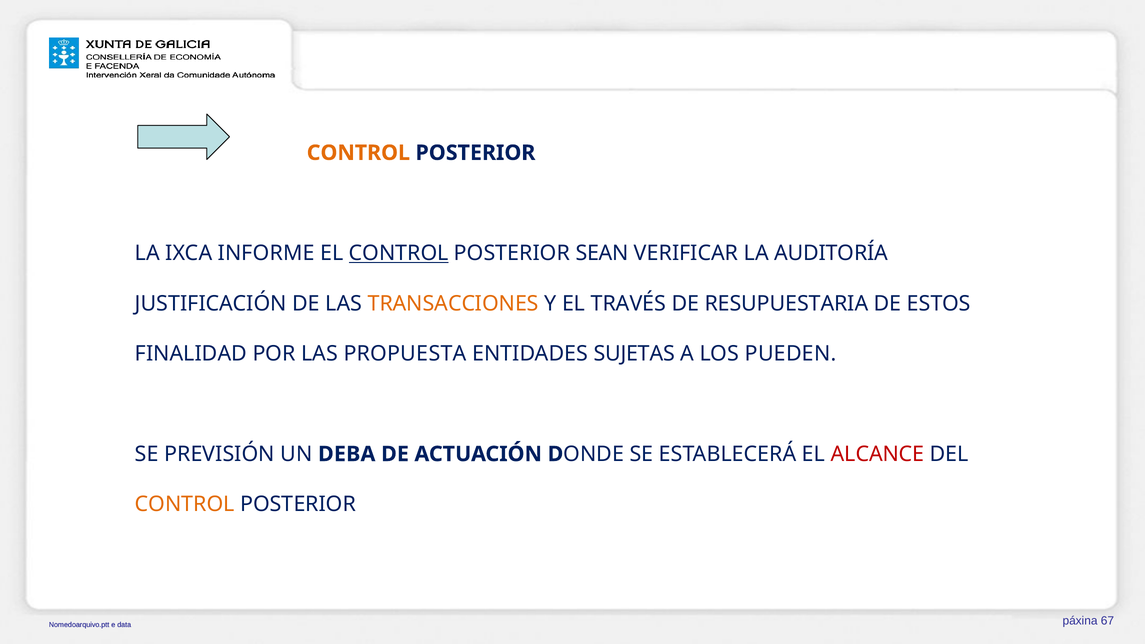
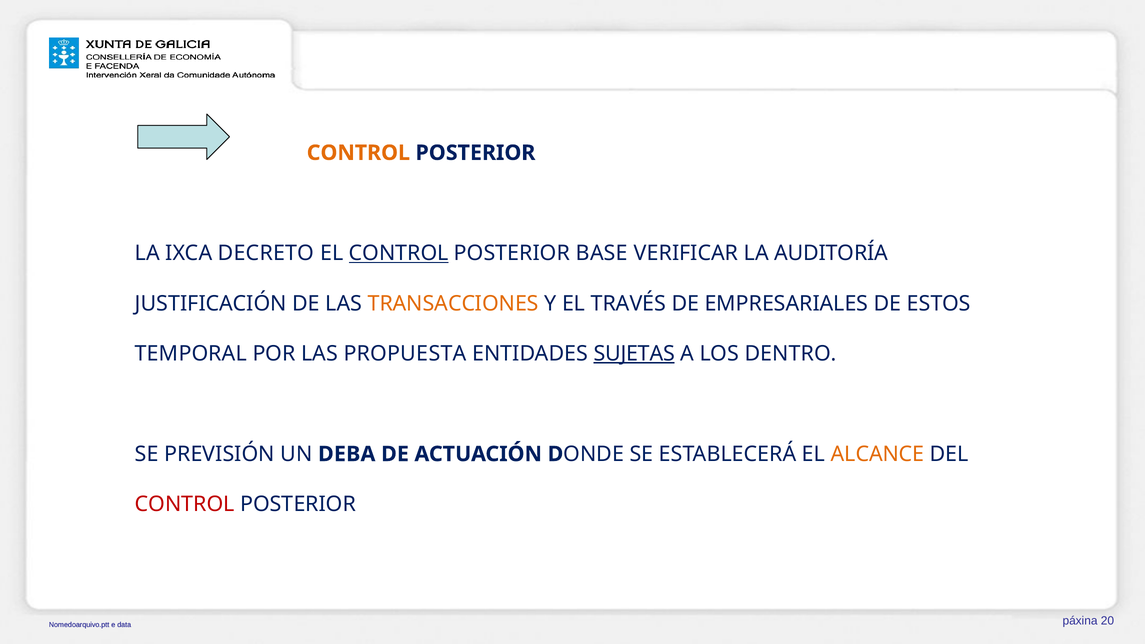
INFORME: INFORME -> DECRETO (266, 253)
SEAN: SEAN -> BASE (602, 253)
RESUPUESTARIA: RESUPUESTARIA -> EMPRESARIALES (786, 303)
FINALIDAD: FINALIDAD -> TEMPORAL (191, 354)
SUJETAS underline: none -> present (634, 354)
PUEDEN: PUEDEN -> DENTRO (791, 354)
ALCANCE colour: red -> orange (878, 454)
CONTROL colour: orange -> red (185, 504)
67: 67 -> 20 (1107, 621)
